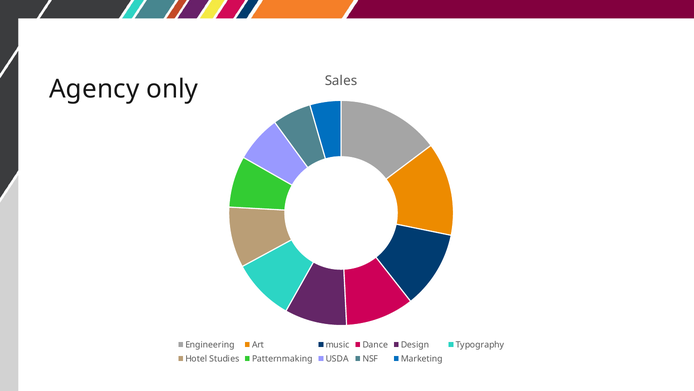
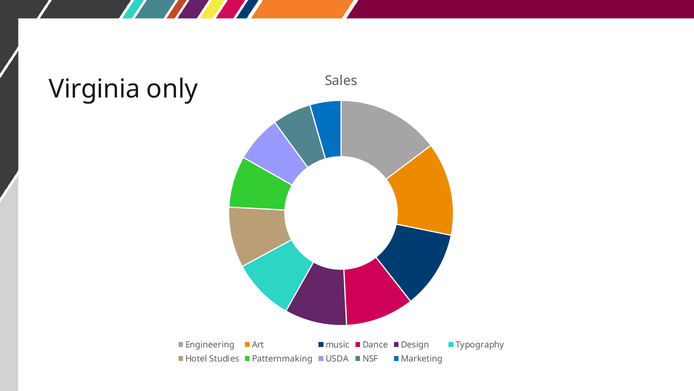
Agency: Agency -> Virginia (94, 89)
